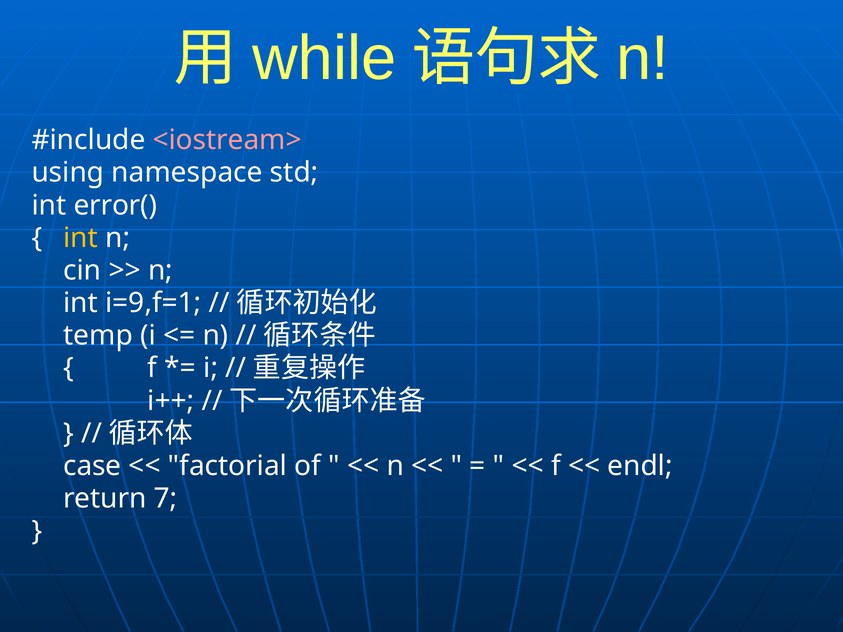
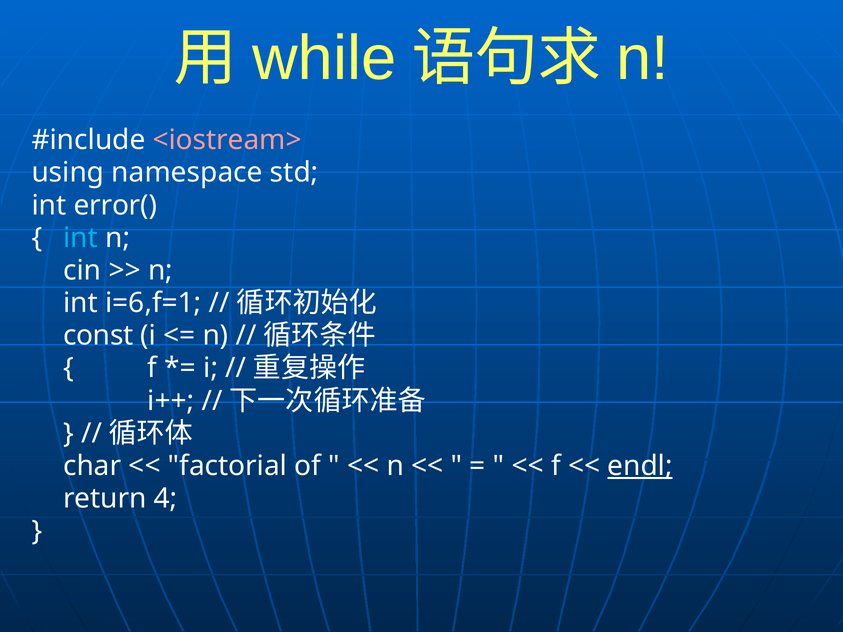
int colour: yellow -> light blue (81, 238)
i=9,f=1: i=9,f=1 -> i=6,f=1 (153, 303)
temp: temp -> const (98, 336)
case: case -> char (92, 466)
endl underline: none -> present (640, 466)
7: 7 -> 4 (166, 499)
